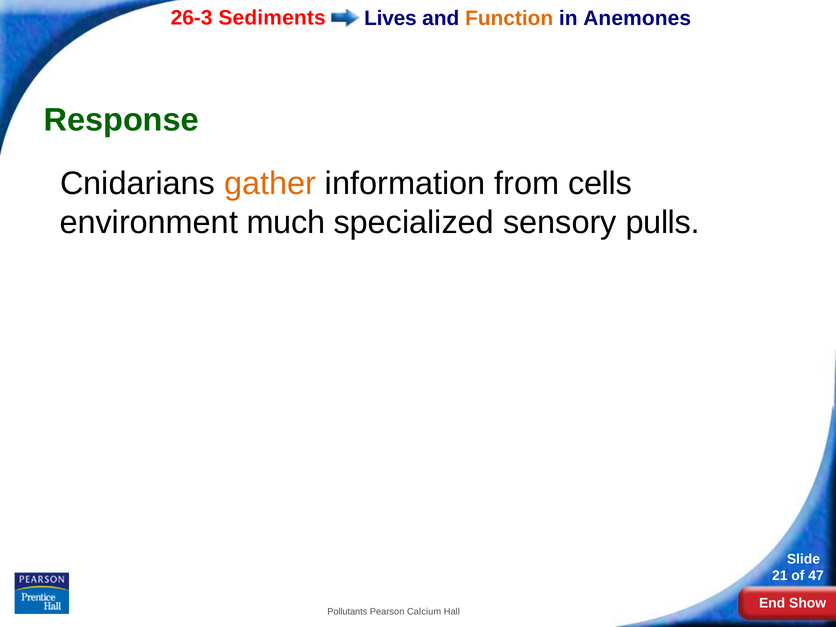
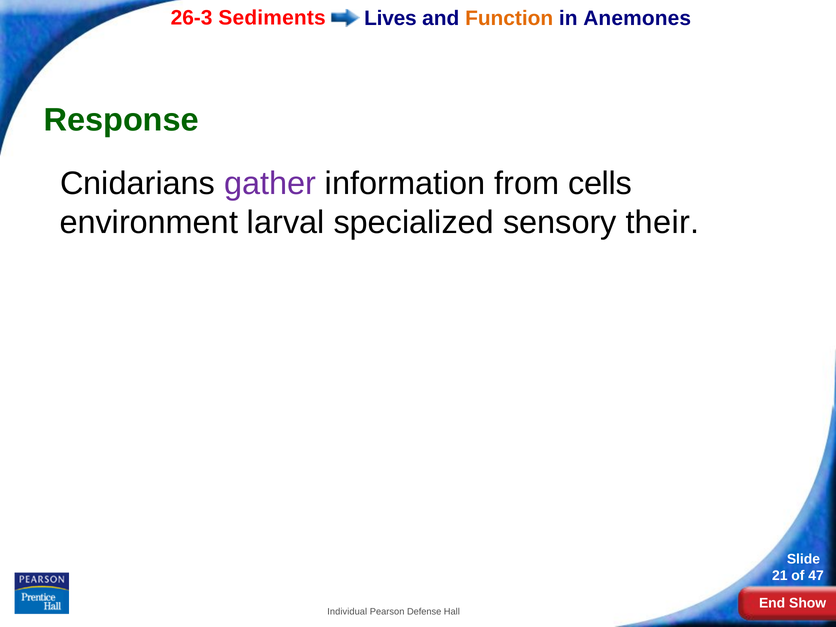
gather colour: orange -> purple (270, 184)
much: much -> larval (286, 223)
pulls: pulls -> their (662, 223)
Pollutants: Pollutants -> Individual (347, 612)
Calcium: Calcium -> Defense (424, 612)
